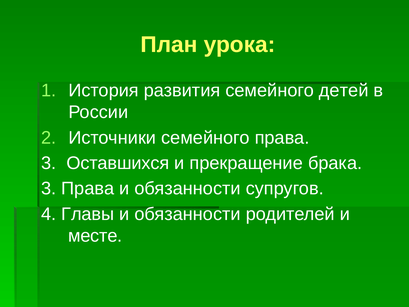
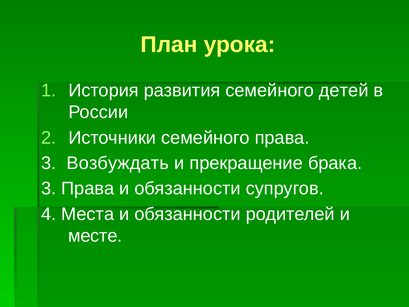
Оставшихся: Оставшихся -> Возбуждать (118, 163)
Главы: Главы -> Места (88, 214)
